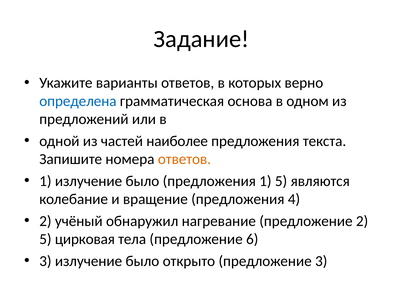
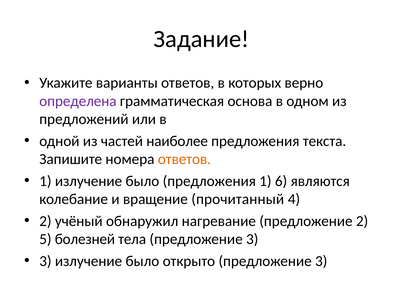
определена colour: blue -> purple (78, 101)
1 5: 5 -> 6 (281, 181)
вращение предложения: предложения -> прочитанный (238, 199)
цирковая: цирковая -> болезней (85, 239)
тела предложение 6: 6 -> 3 (252, 239)
